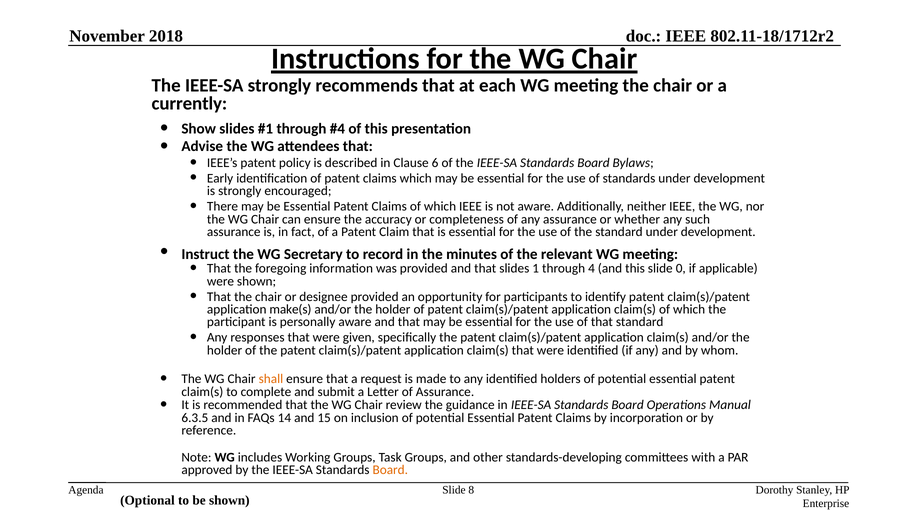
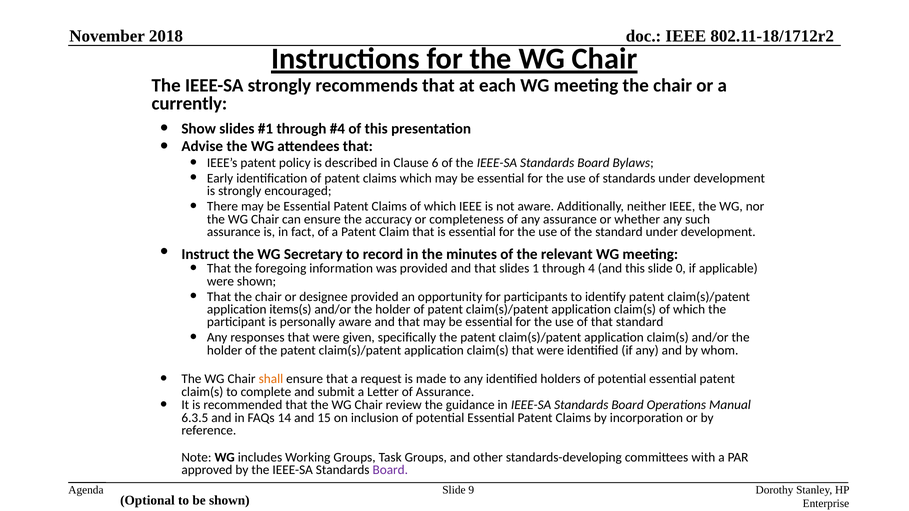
make(s: make(s -> items(s (290, 310)
Board colour: orange -> purple (390, 470)
8: 8 -> 9 (471, 490)
